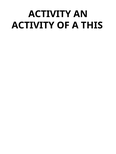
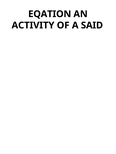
ACTIVITY: ACTIVITY -> EQATION (50, 14)
THIS: THIS -> SAID (92, 25)
